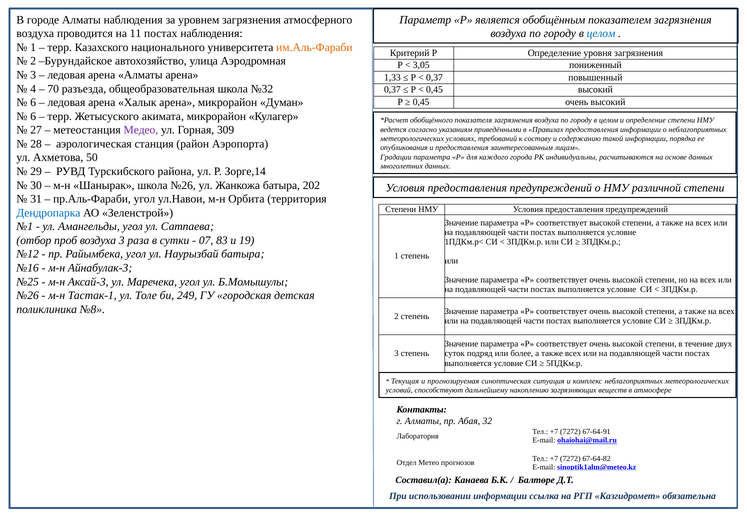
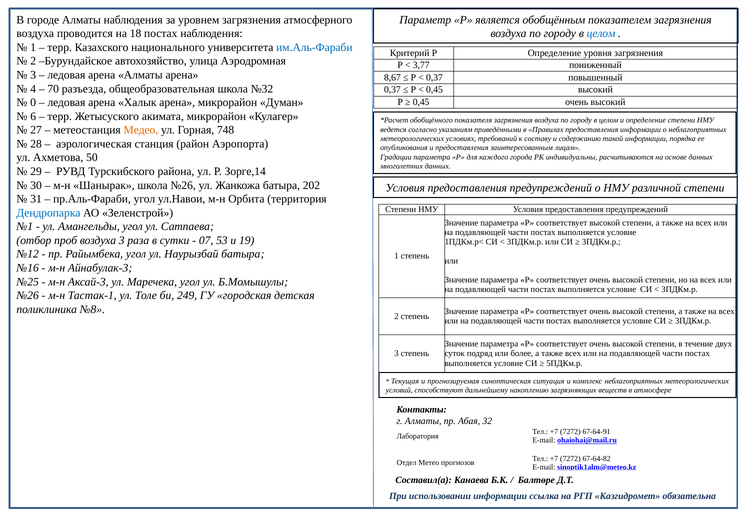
11: 11 -> 18 (136, 34)
им.Аль-Фараби colour: orange -> blue (314, 47)
3,05: 3,05 -> 3,77 (421, 65)
1,33: 1,33 -> 8,67 (392, 78)
6: 6 -> 0 (33, 103)
Медео colour: purple -> orange (141, 130)
309: 309 -> 748 (226, 130)
83: 83 -> 53 (222, 240)
